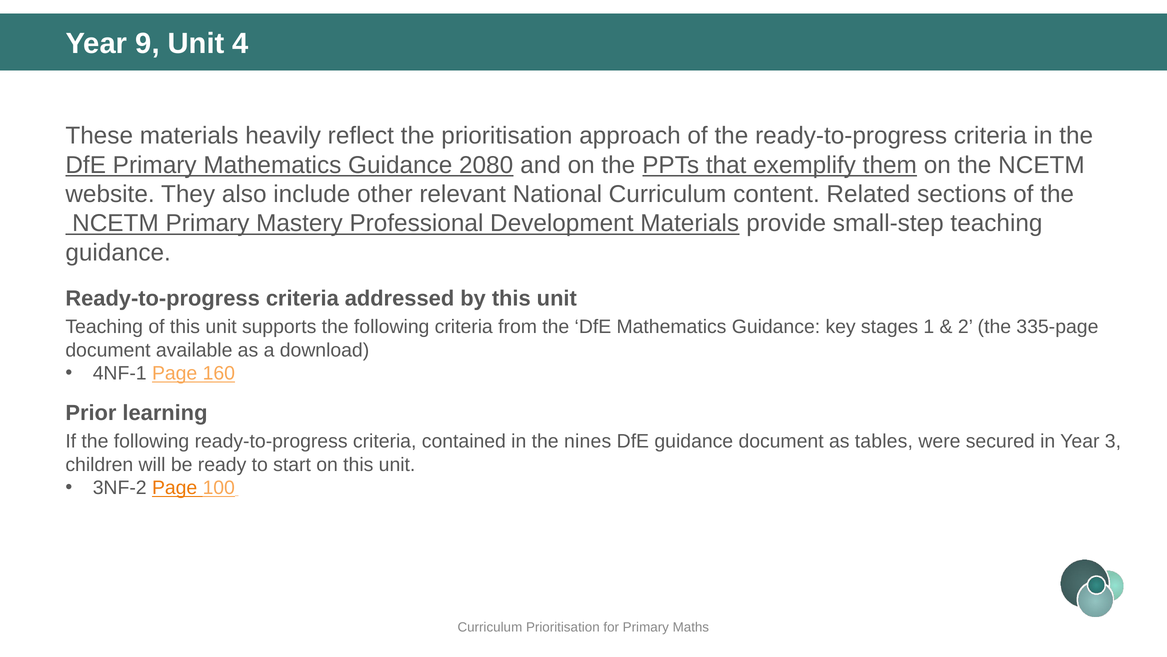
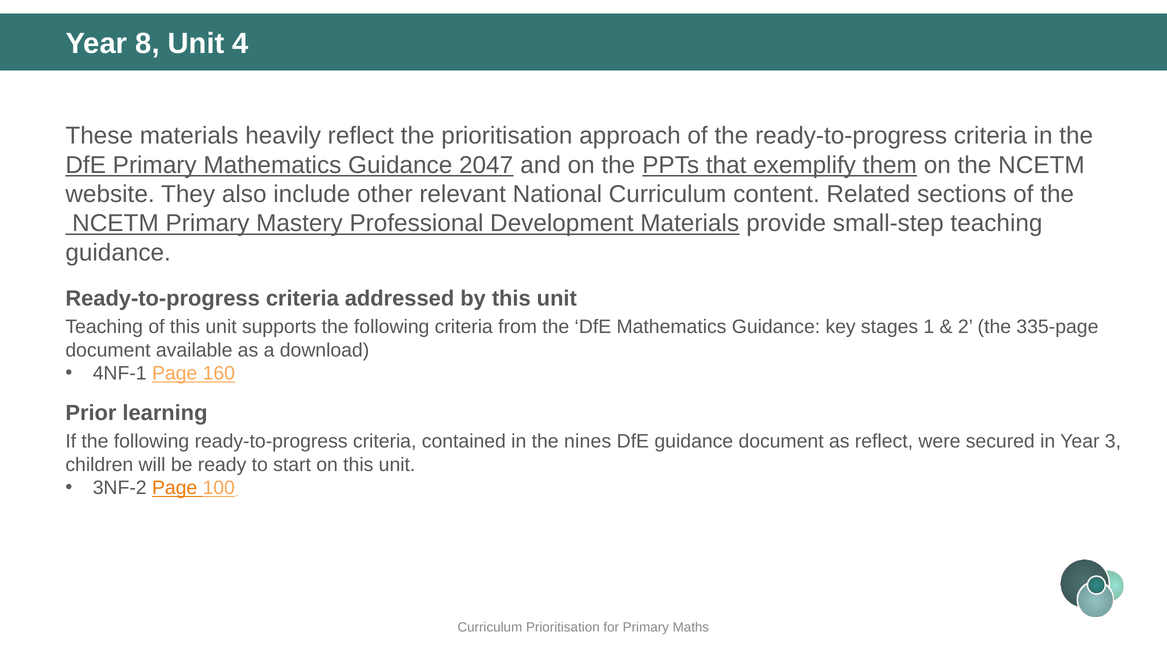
9: 9 -> 8 (147, 44)
2080: 2080 -> 2047 (486, 165)
as tables: tables -> reflect (884, 441)
